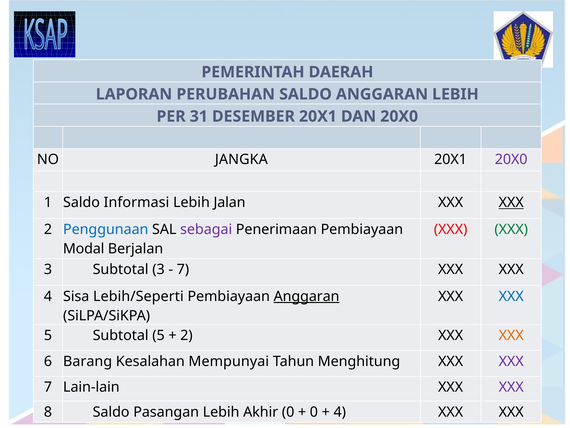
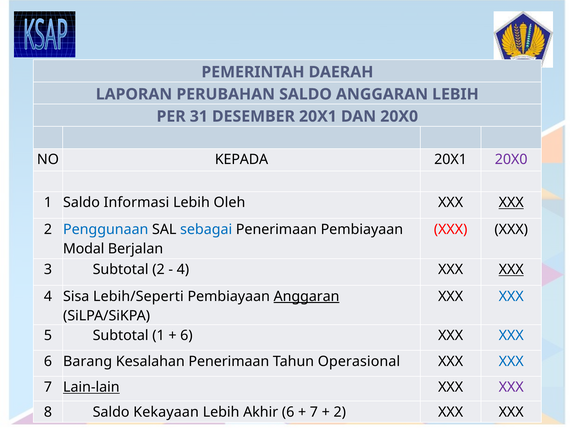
JANGKA: JANGKA -> KEPADA (242, 159)
Jalan: Jalan -> Oleh (229, 202)
sebagai colour: purple -> blue (206, 229)
XXX colour: green -> black (511, 229)
Subtotal 3: 3 -> 2 (159, 269)
7: 7 -> 4 (183, 269)
XXX underline: none -> present (511, 269)
Subtotal 5: 5 -> 1 (159, 335)
2: 2 -> 6 (186, 335)
XXX colour: orange -> blue (511, 335)
Kesalahan Mempunyai: Mempunyai -> Penerimaan (229, 361)
Menghitung: Menghitung -> Operasional (359, 361)
XXX colour: purple -> blue (511, 361)
Lain-lain underline: none -> present (91, 387)
Pasangan: Pasangan -> Kekayaan (166, 411)
Akhir 0: 0 -> 6 (288, 411)
0: 0 -> 7 (314, 411)
4: 4 -> 2 (340, 411)
